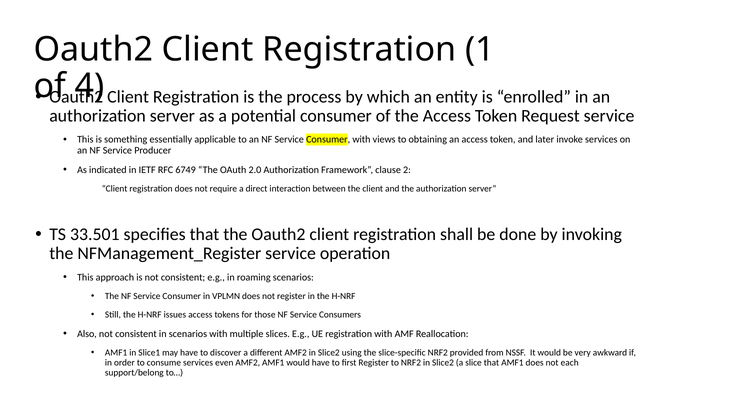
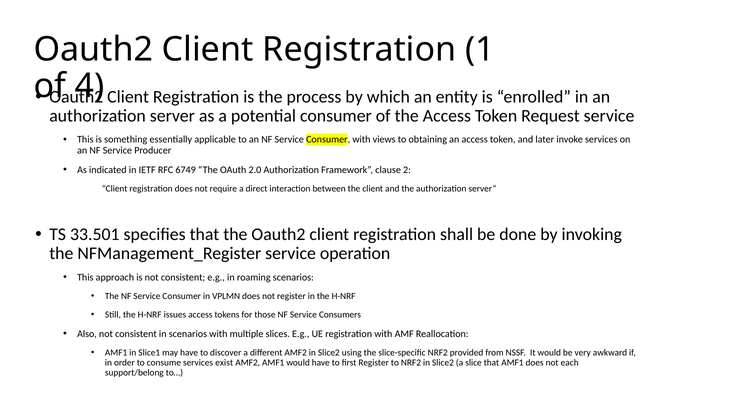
even: even -> exist (224, 363)
